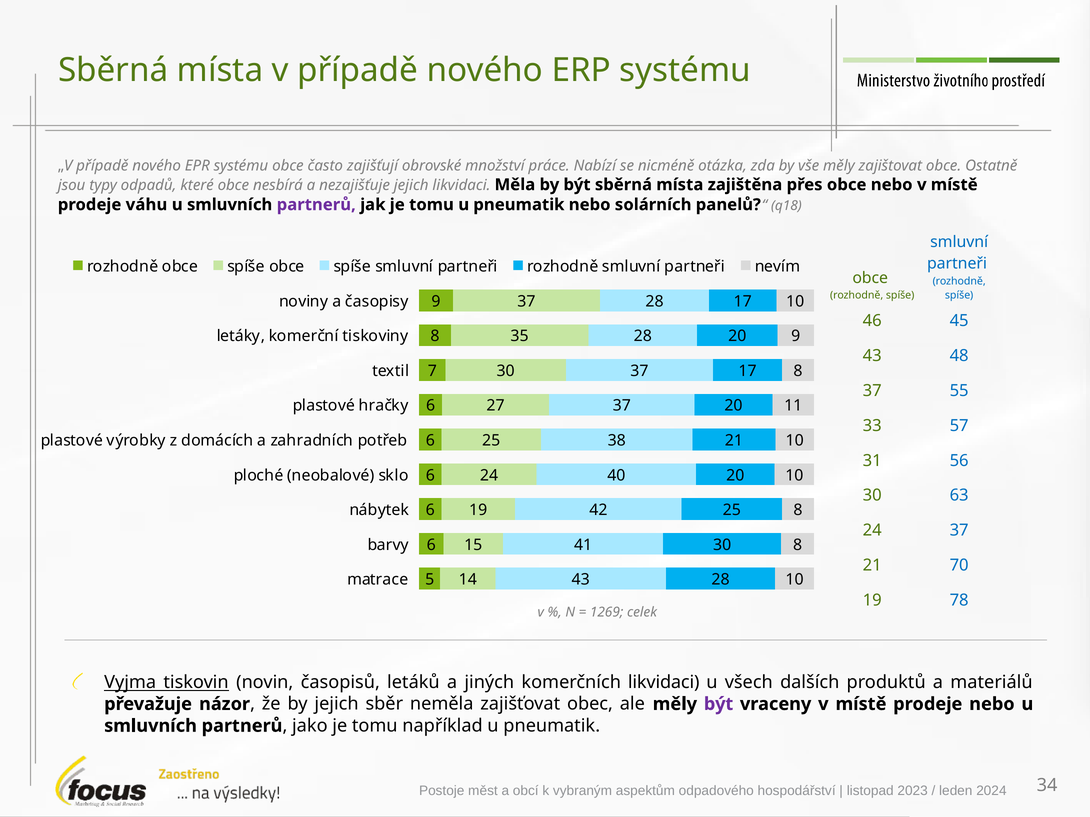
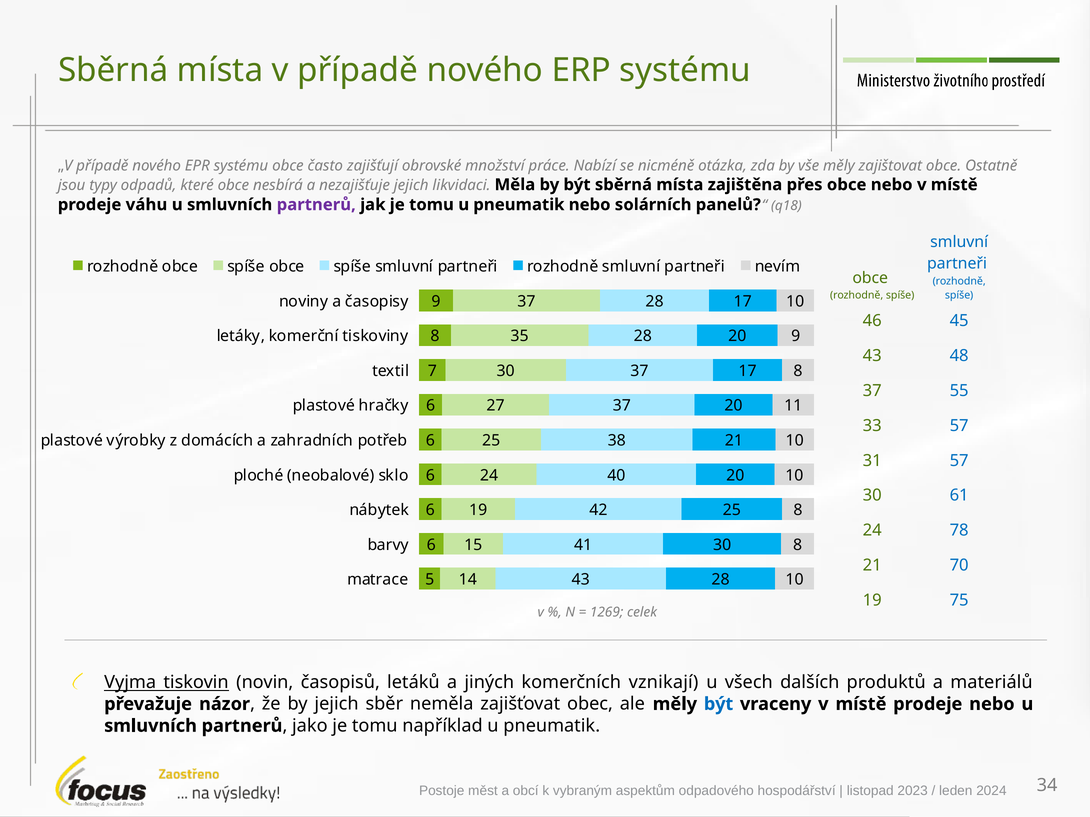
31 56: 56 -> 57 (959, 461)
63: 63 -> 61 (959, 496)
24 37: 37 -> 78 (959, 531)
78: 78 -> 75 (959, 601)
komerčních likvidaci: likvidaci -> vznikají (664, 683)
být colour: purple -> blue (719, 704)
